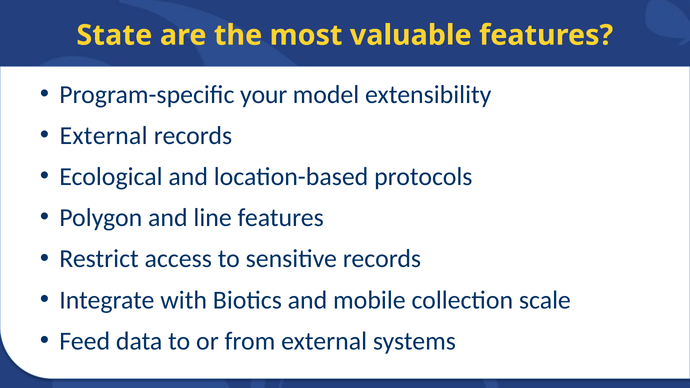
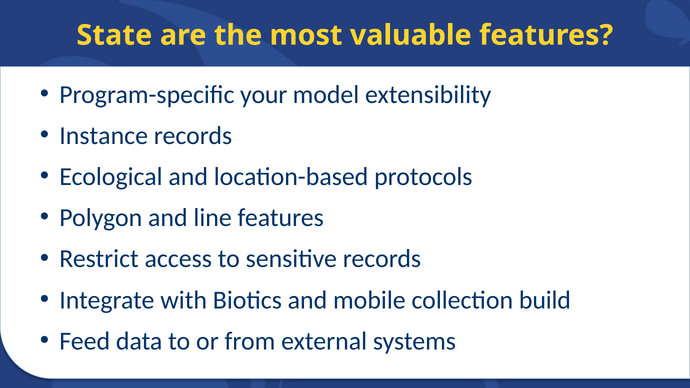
External: External -> Instance (104, 136)
scale: scale -> build (545, 300)
